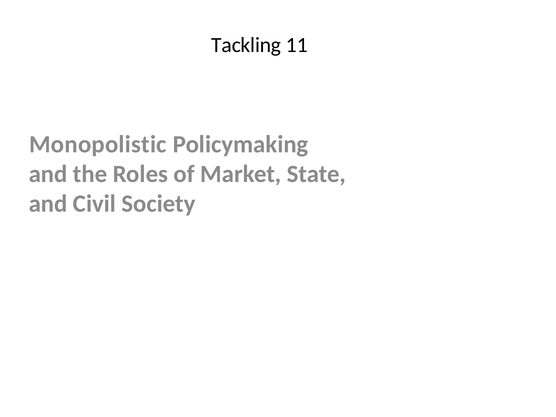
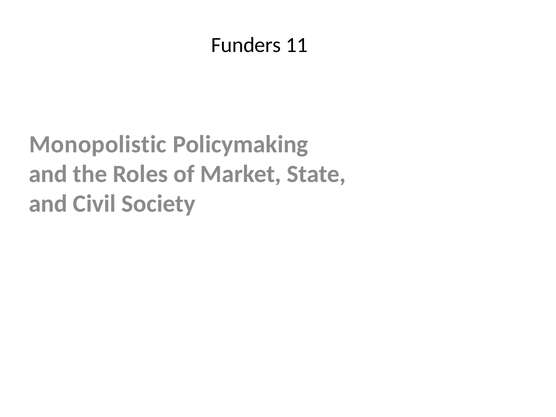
Tackling: Tackling -> Funders (246, 45)
